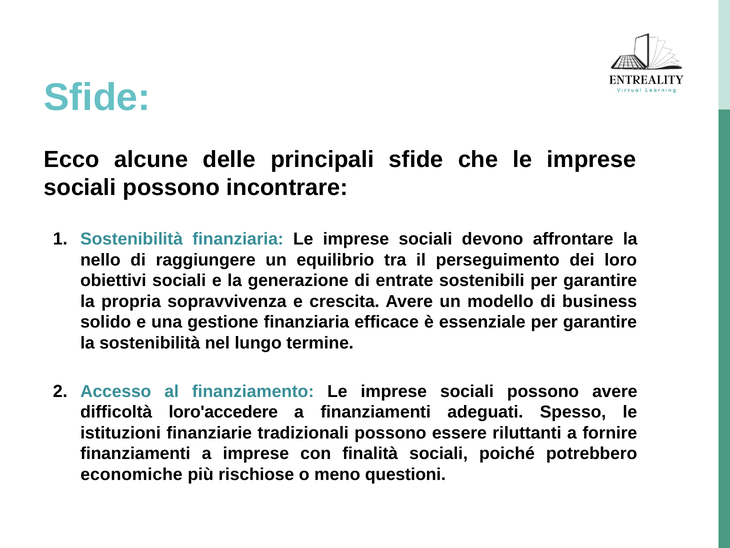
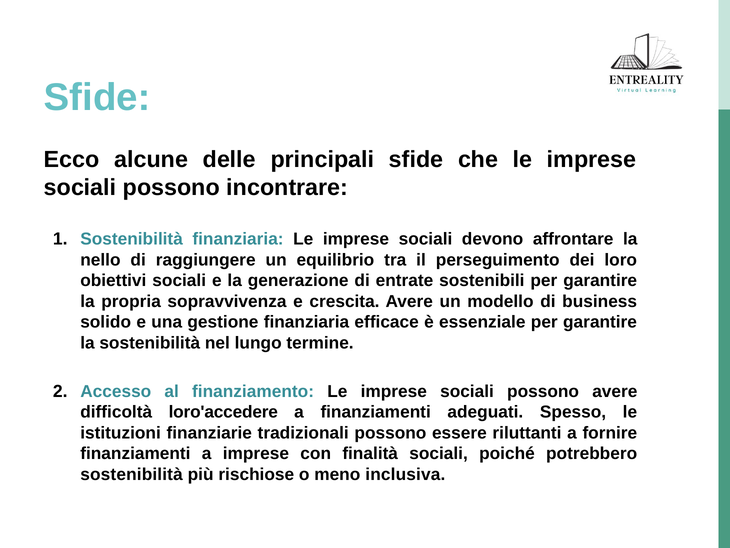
economiche: economiche -> sostenibilità (132, 474)
questioni: questioni -> inclusiva (405, 474)
